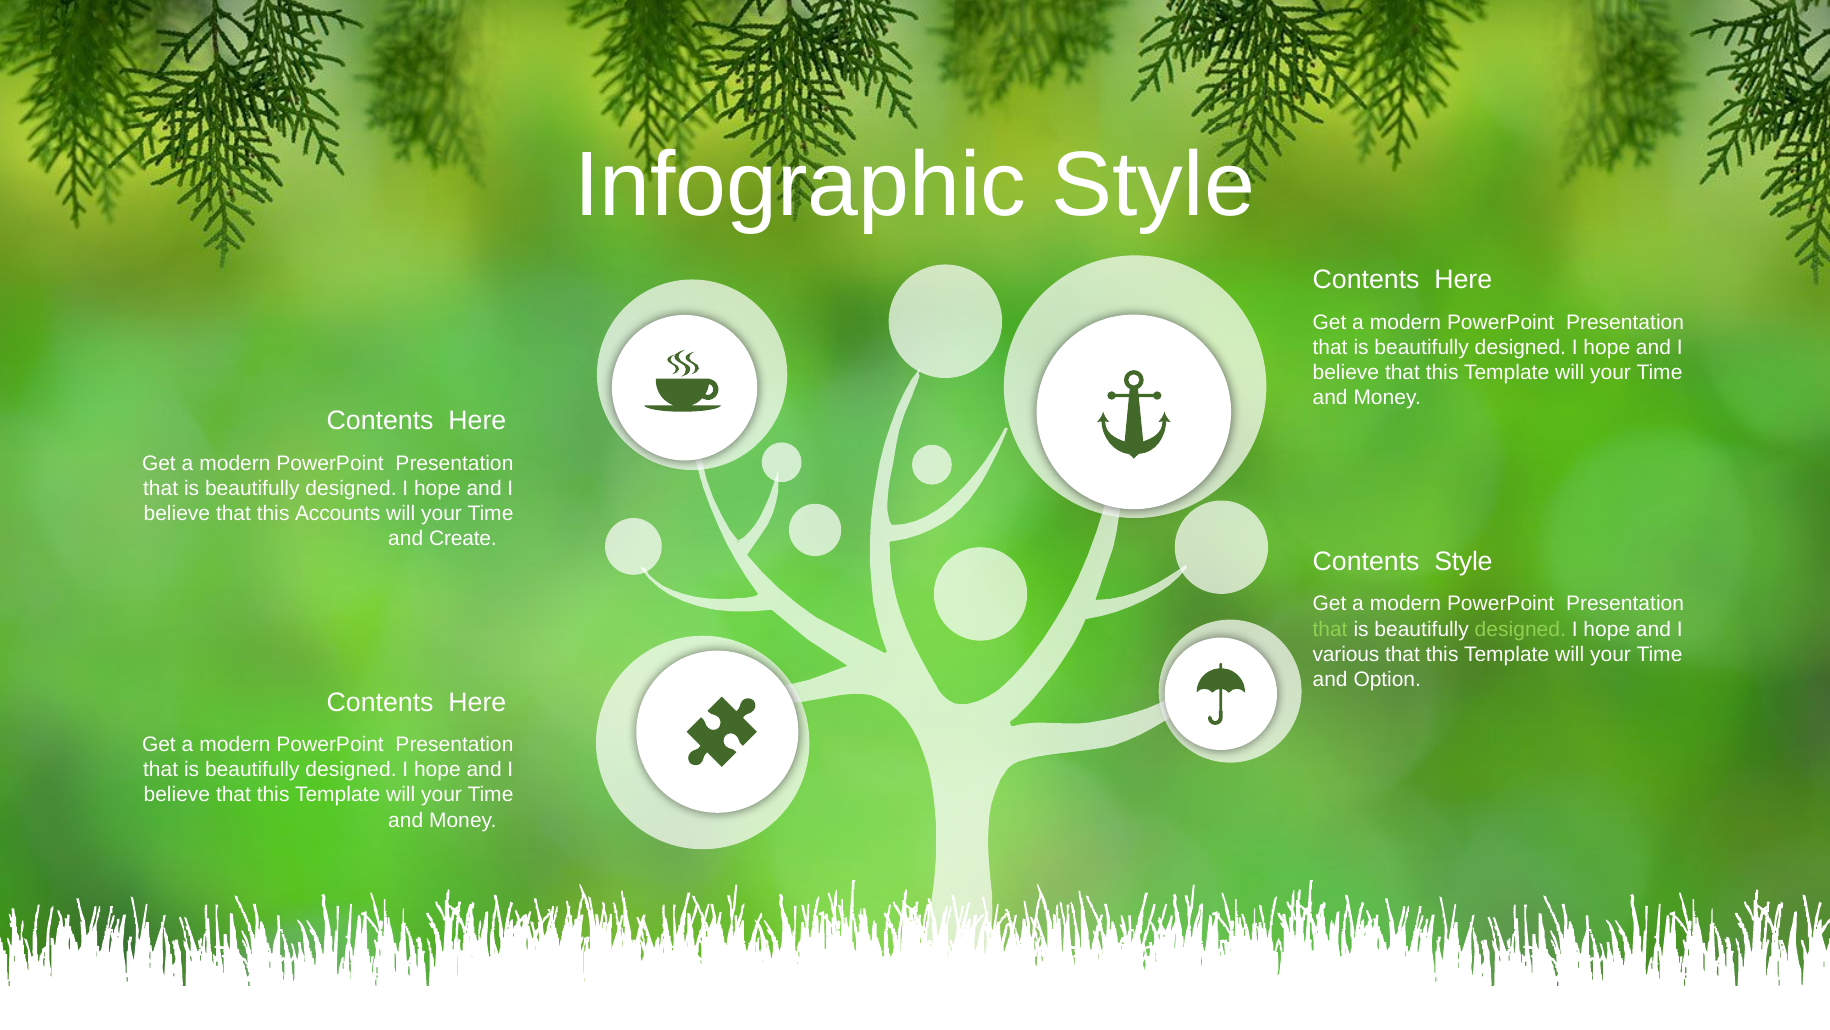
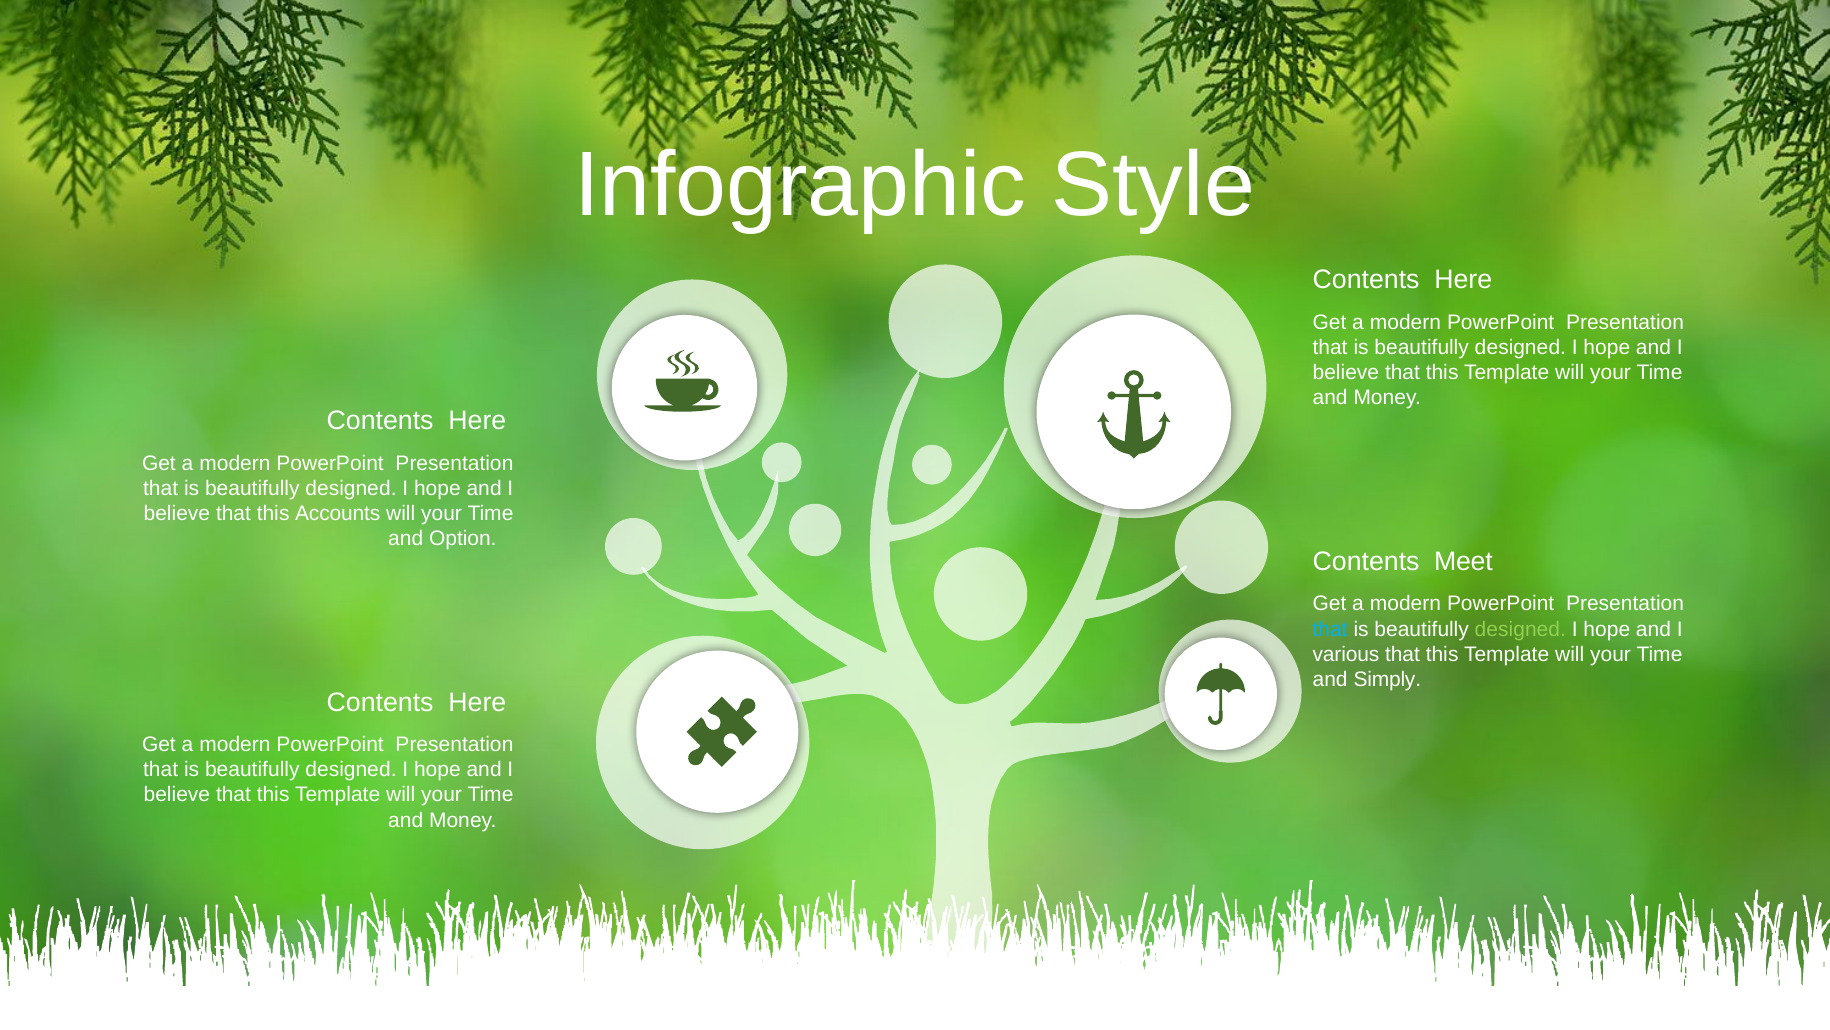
Create: Create -> Option (463, 538)
Contents Style: Style -> Meet (1463, 561)
that colour: light green -> light blue (1330, 629)
Option: Option -> Simply (1387, 679)
